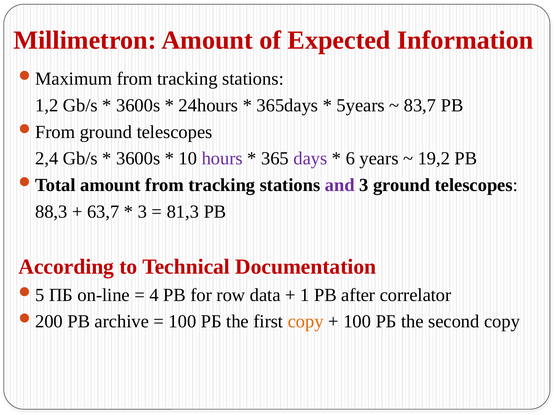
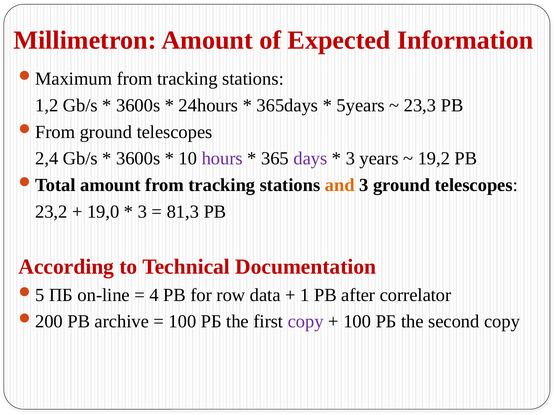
83,7: 83,7 -> 23,3 (420, 106)
6: 6 -> 3 (350, 159)
and colour: purple -> orange (340, 185)
88,3: 88,3 -> 23,2 (51, 212)
63,7: 63,7 -> 19,0 (103, 212)
copy colour: orange -> purple (306, 322)
